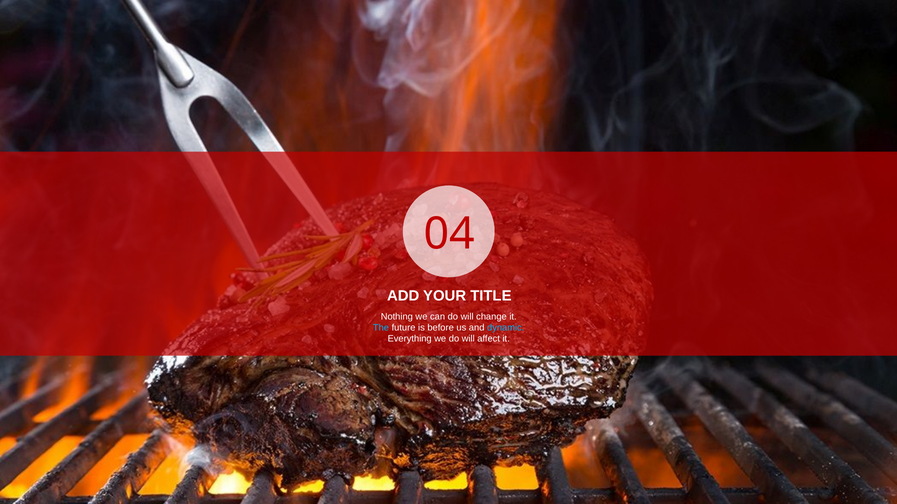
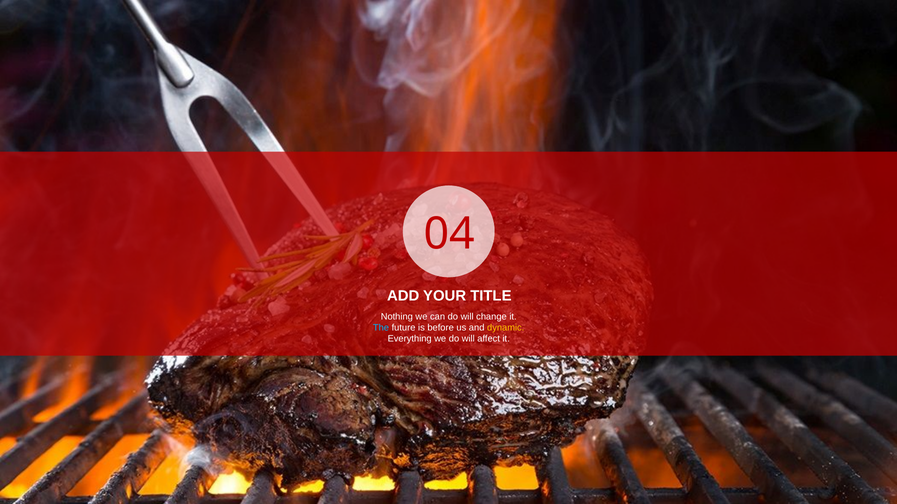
dynamic colour: light blue -> yellow (506, 328)
